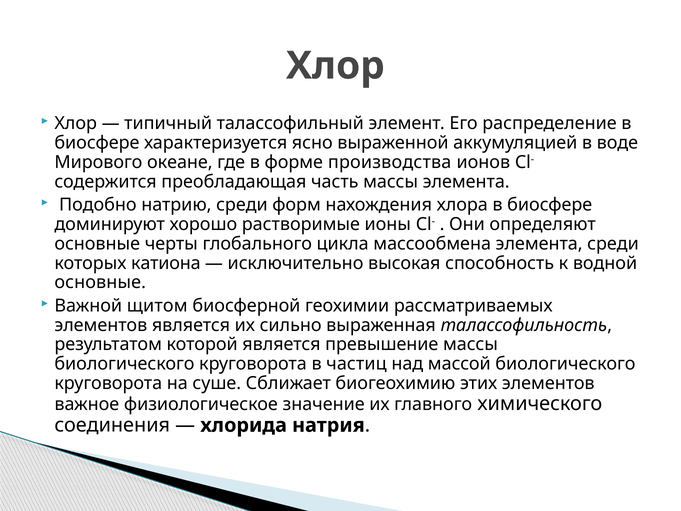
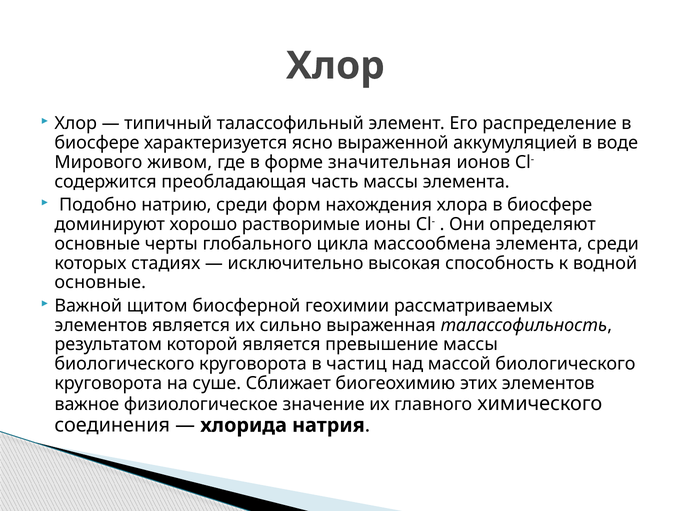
океане: океане -> живом (180, 162)
производства: производства -> значительная (390, 162)
катиона: катиона -> стадиях (166, 263)
